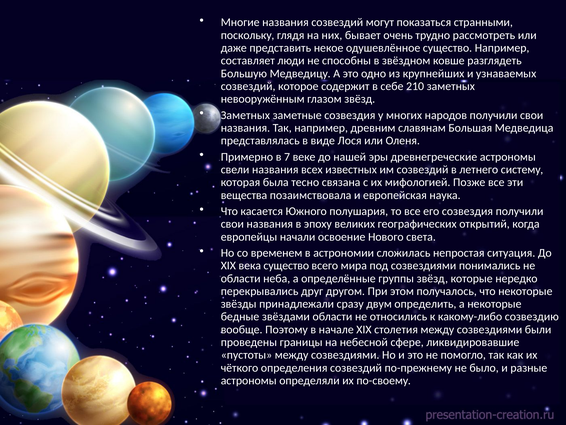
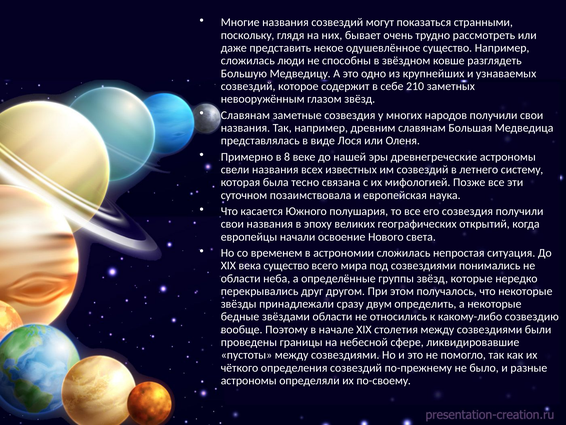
составляет: составляет -> сложилась (248, 61)
Заметных: Заметных -> Славянам (245, 115)
7: 7 -> 8 (287, 157)
вещества: вещества -> суточном (244, 195)
